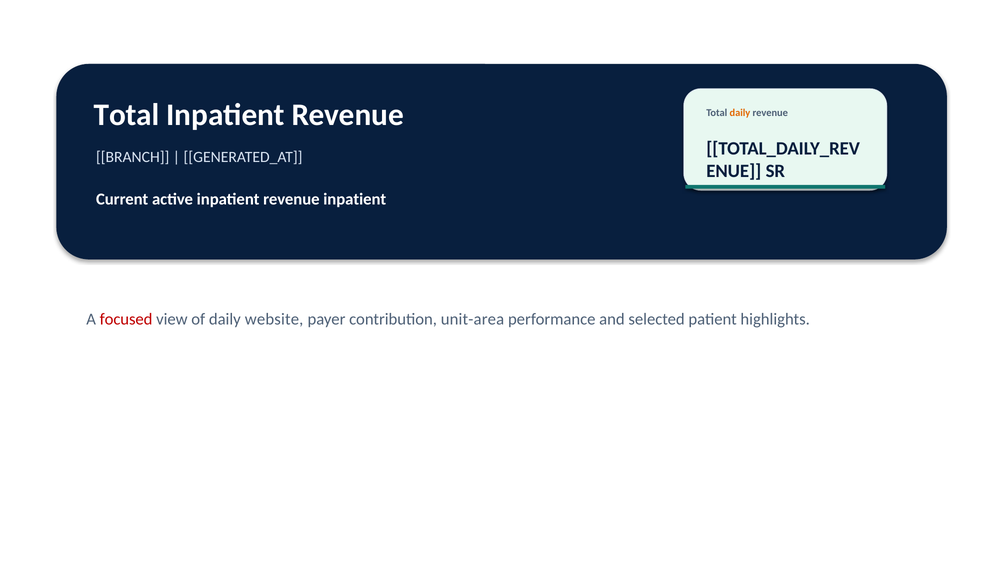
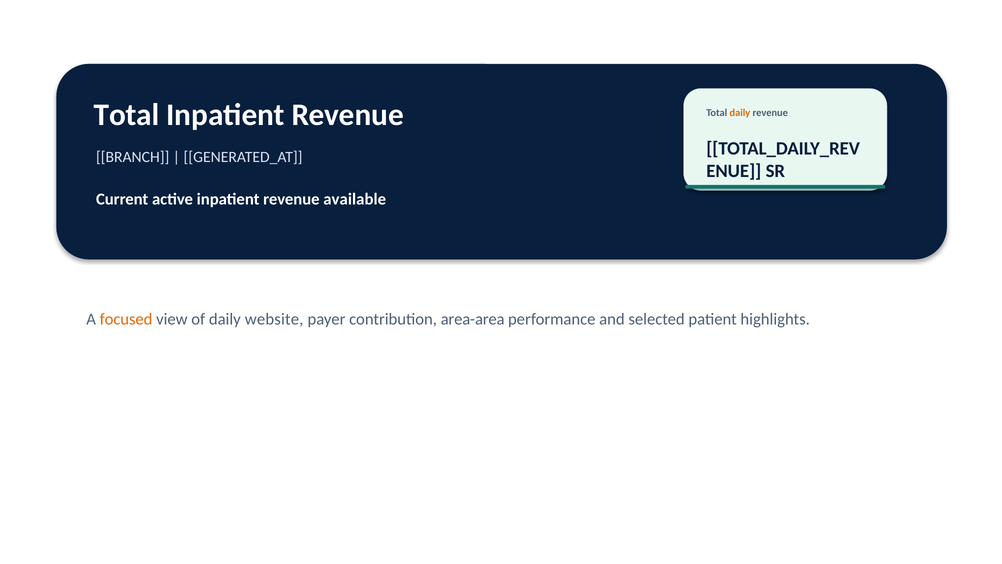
revenue inpatient: inpatient -> available (355, 199)
focused colour: red -> orange (126, 319)
unit-area: unit-area -> area-area (473, 319)
